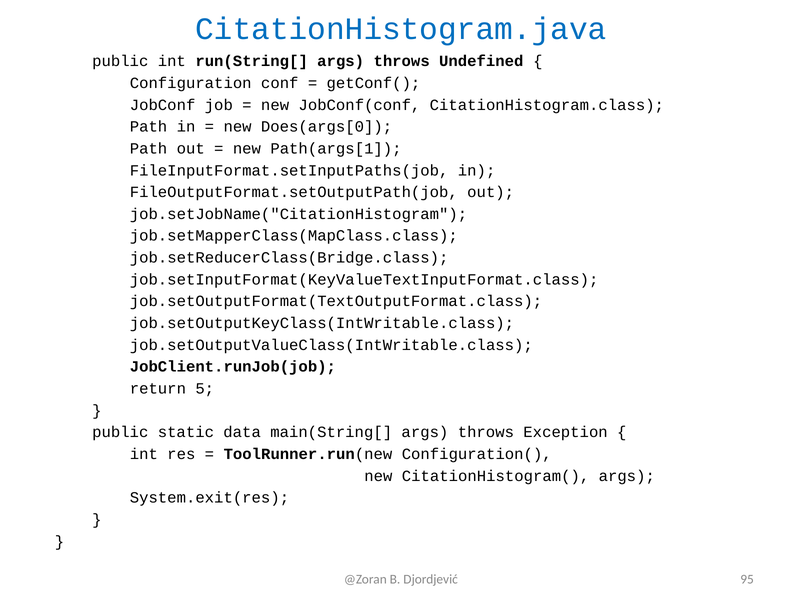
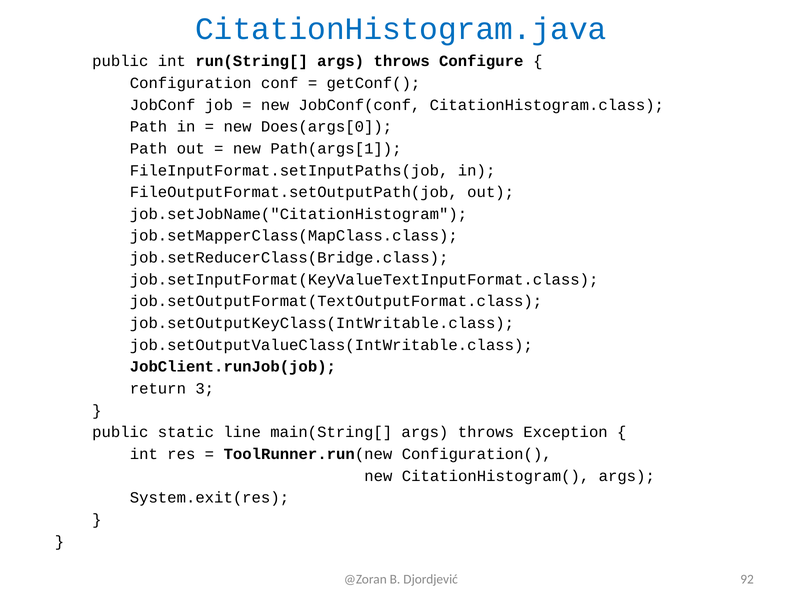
Undefined: Undefined -> Configure (481, 61)
5: 5 -> 3 (205, 389)
data: data -> line (242, 433)
95: 95 -> 92 (747, 580)
